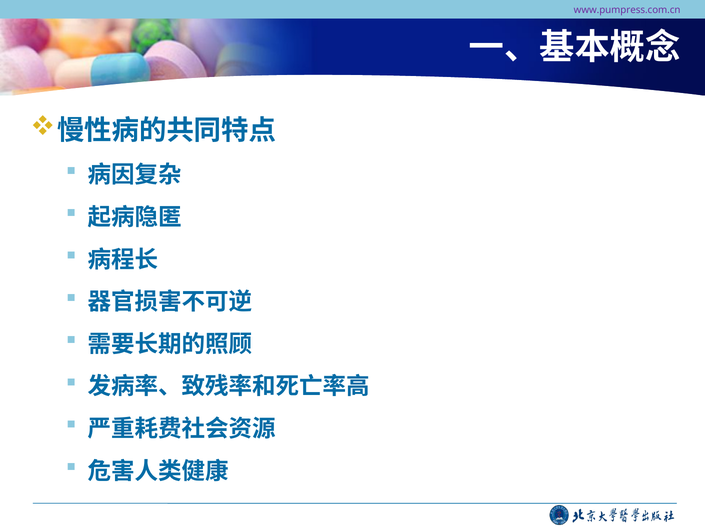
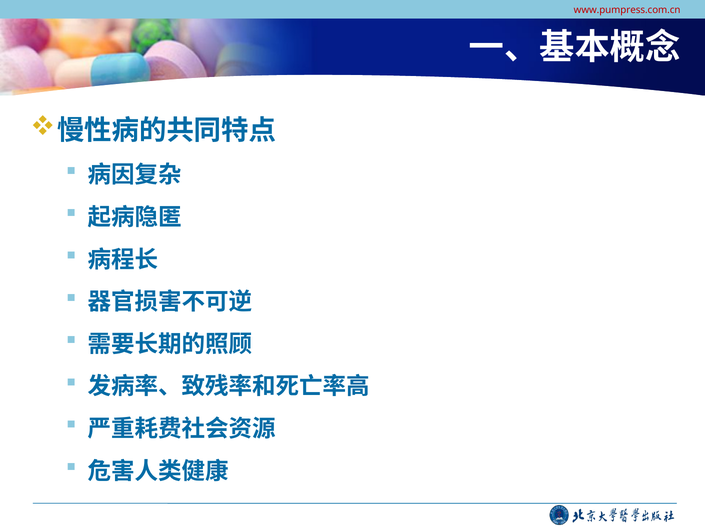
www.pumpress.com.cn colour: purple -> red (627, 10)
